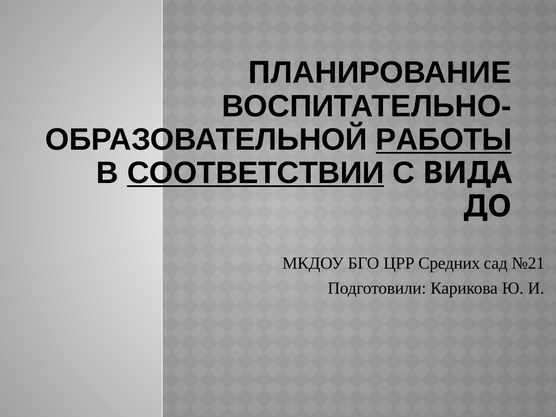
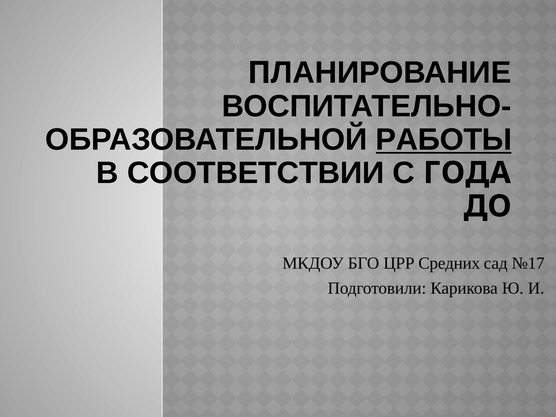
СООТВЕТСТВИИ underline: present -> none (256, 173)
ВИДА: ВИДА -> ГОДА (467, 173)
№21: №21 -> №17 (528, 263)
